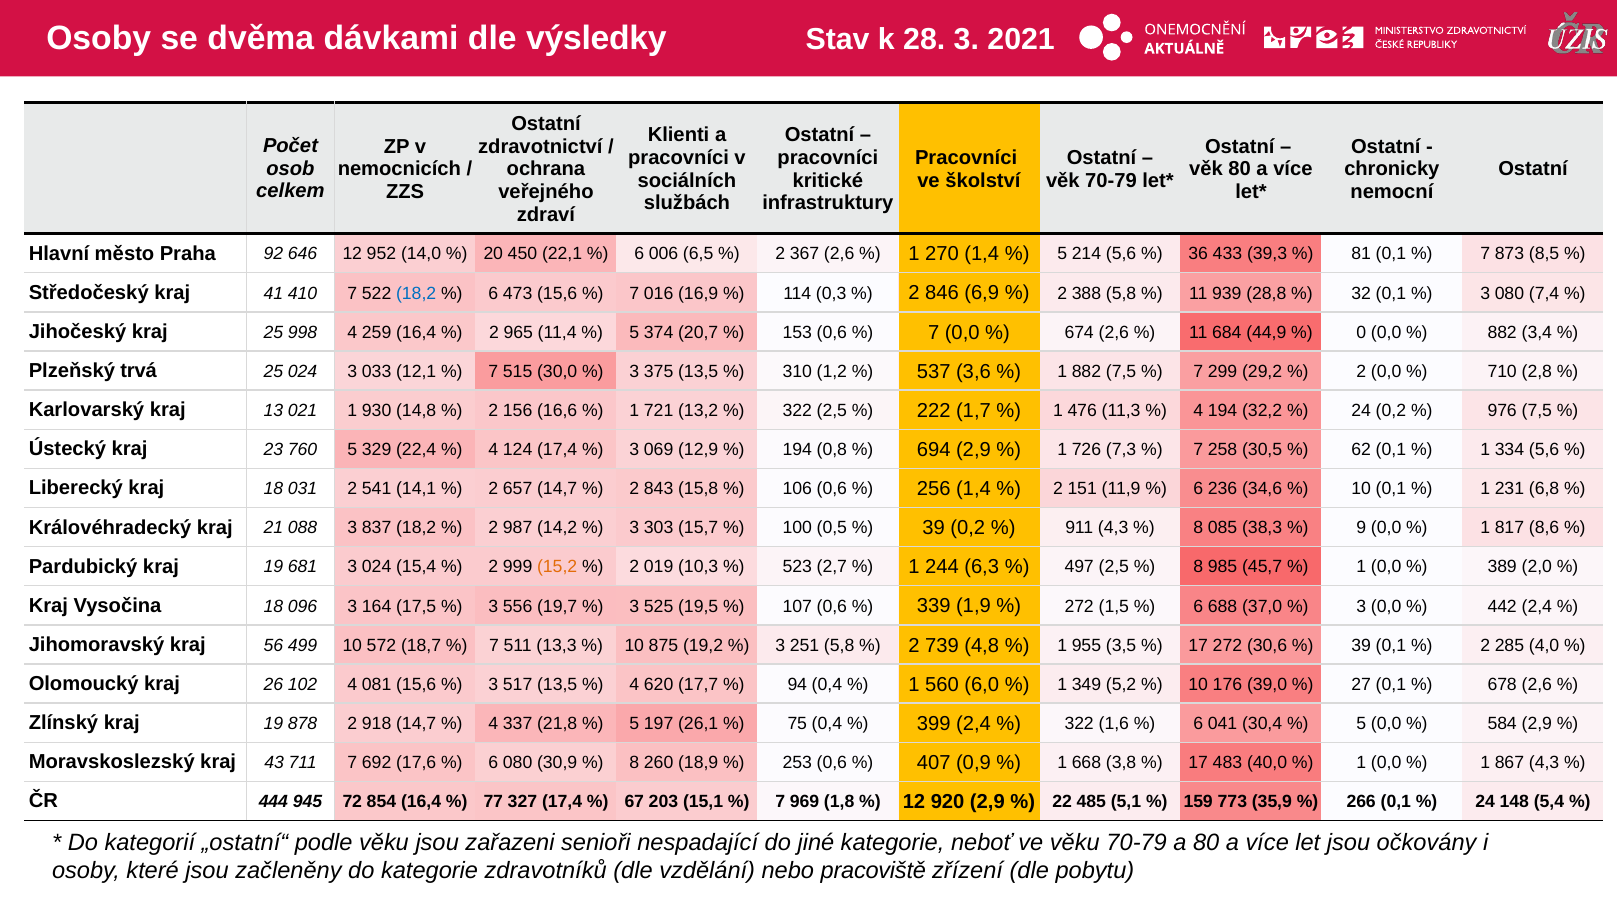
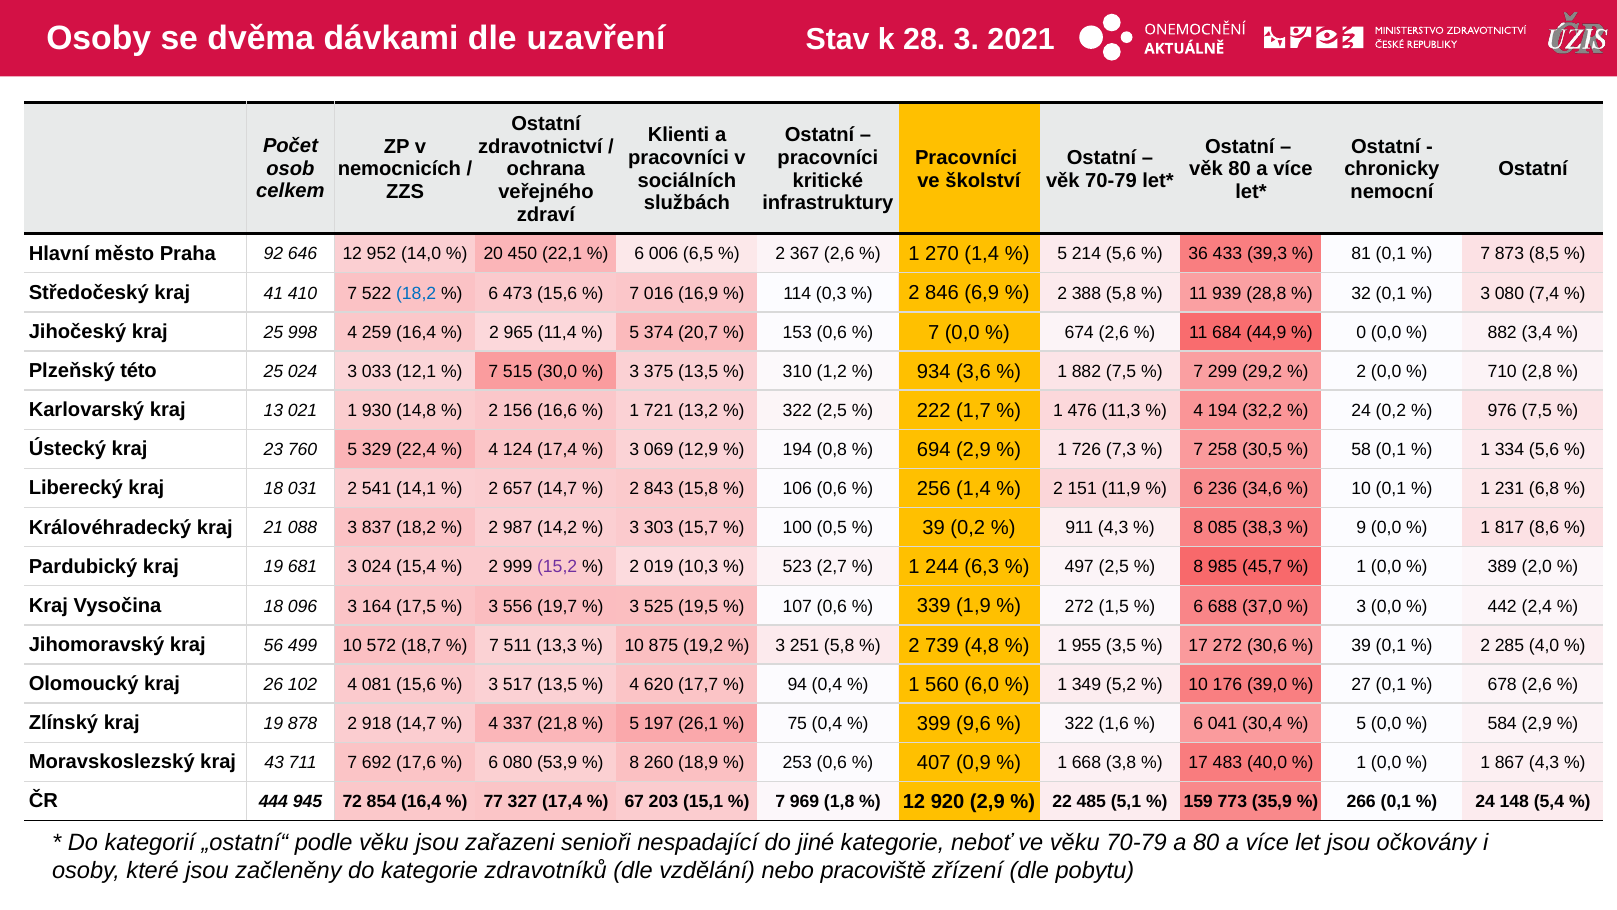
výsledky: výsledky -> uzavření (596, 38)
trvá: trvá -> této (139, 371)
537: 537 -> 934 (934, 371)
62: 62 -> 58 (1361, 450)
15,2 colour: orange -> purple (557, 567)
399 2,4: 2,4 -> 9,6 (973, 723)
30,9: 30,9 -> 53,9 (557, 762)
